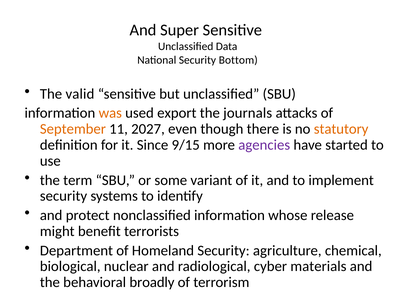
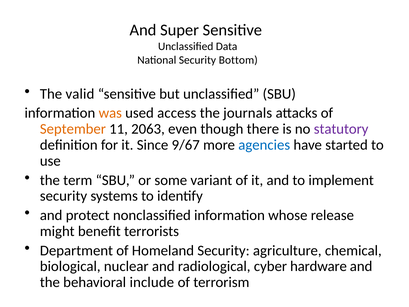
export: export -> access (177, 113)
2027: 2027 -> 2063 (148, 129)
statutory colour: orange -> purple (341, 129)
9/15: 9/15 -> 9/67 (186, 145)
agencies colour: purple -> blue (264, 145)
materials: materials -> hardware (319, 266)
broadly: broadly -> include (152, 282)
